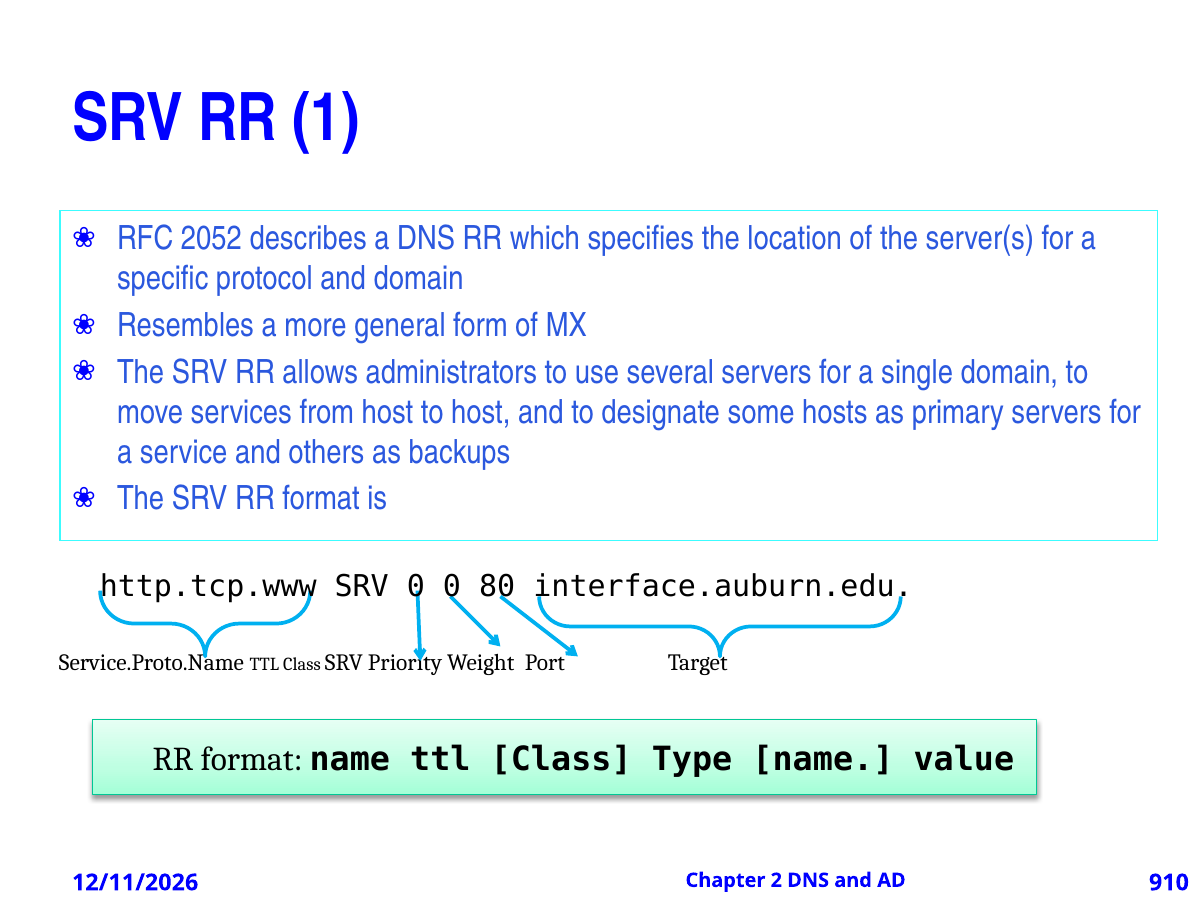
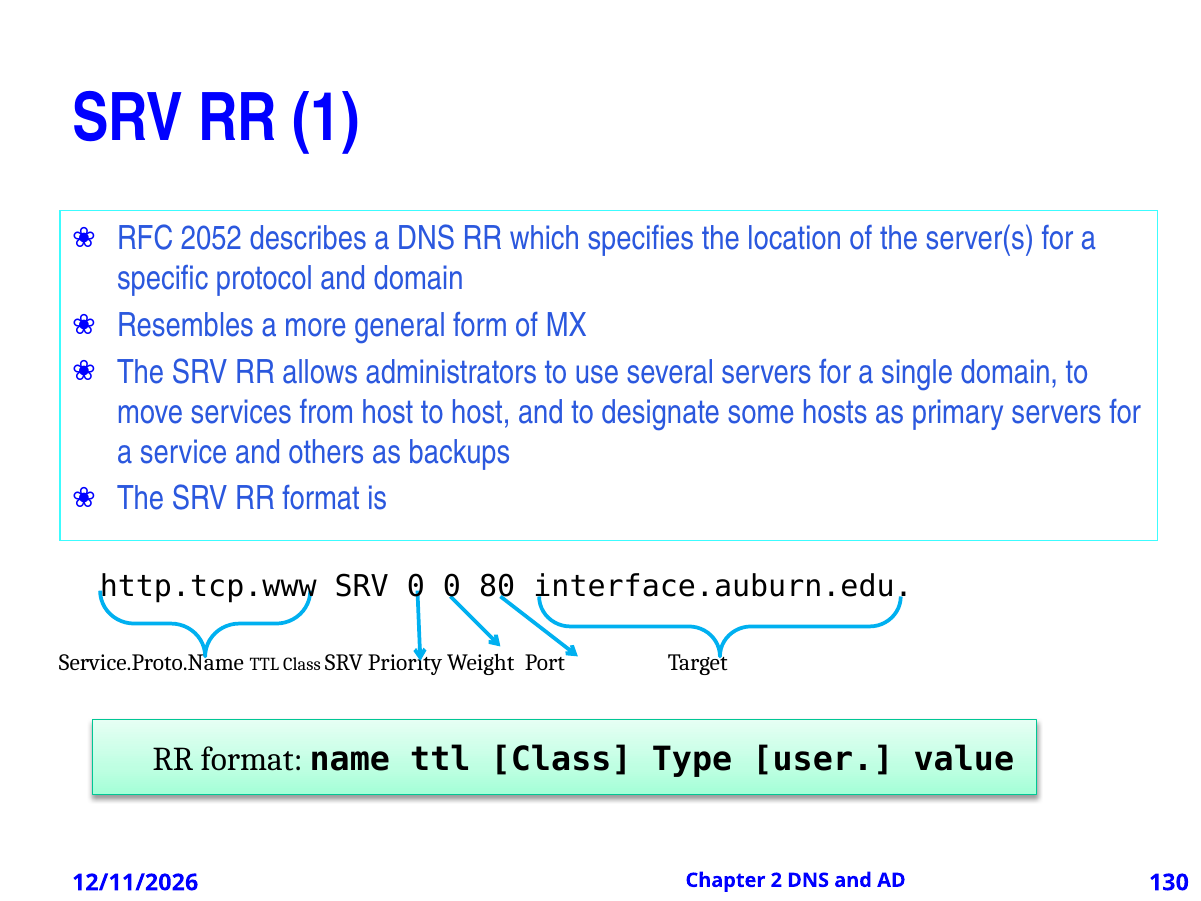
Type name: name -> user (823, 759)
910: 910 -> 130 (1169, 882)
